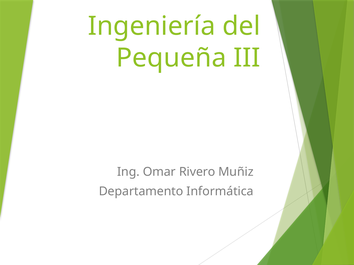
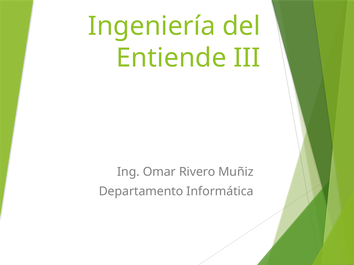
Pequeña: Pequeña -> Entiende (171, 58)
